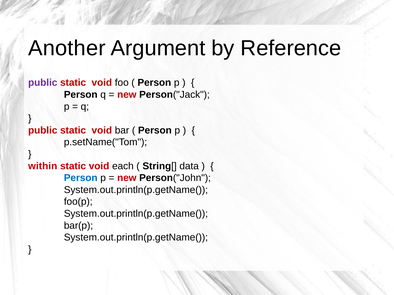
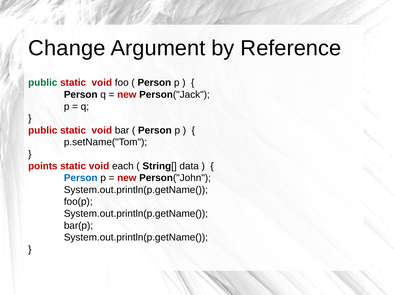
Another: Another -> Change (67, 48)
public colour: purple -> green (43, 83)
within: within -> points (43, 166)
